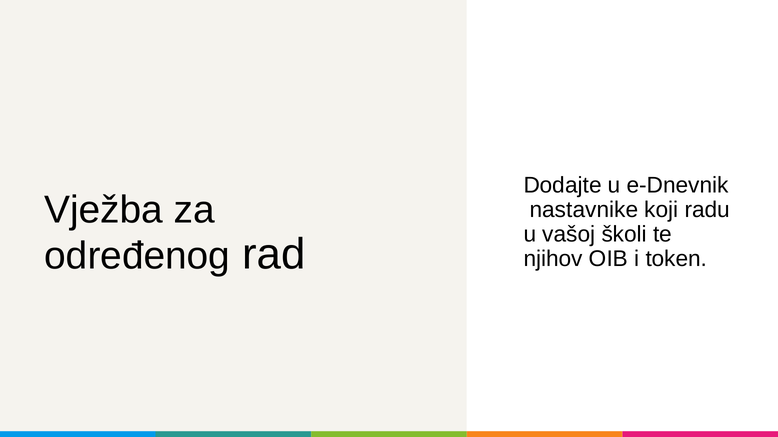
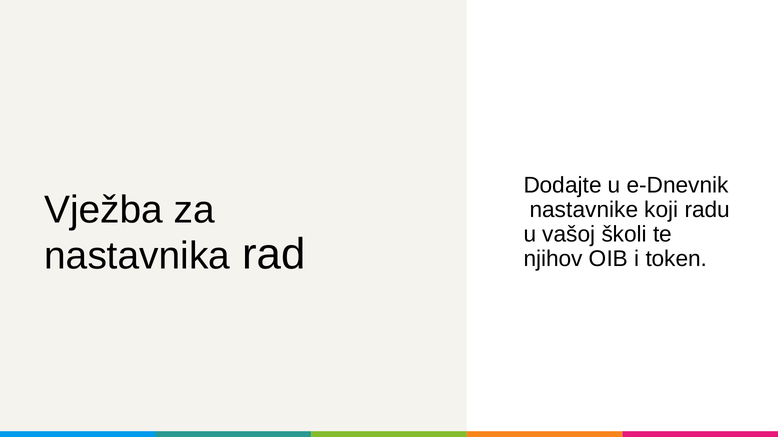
određenog: određenog -> nastavnika (137, 256)
